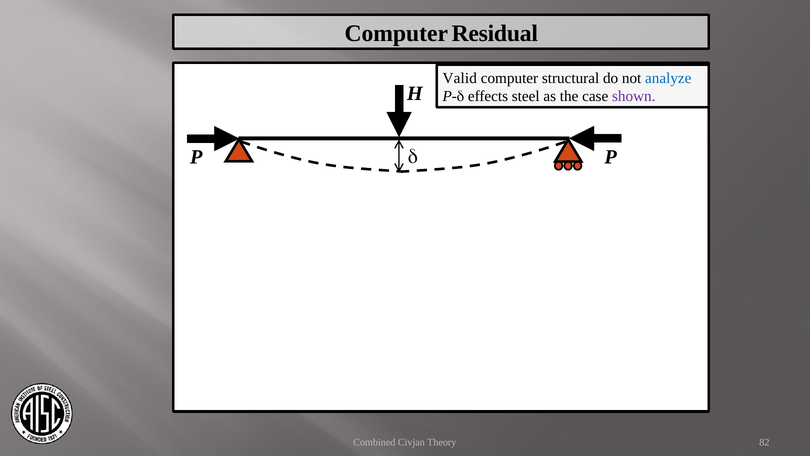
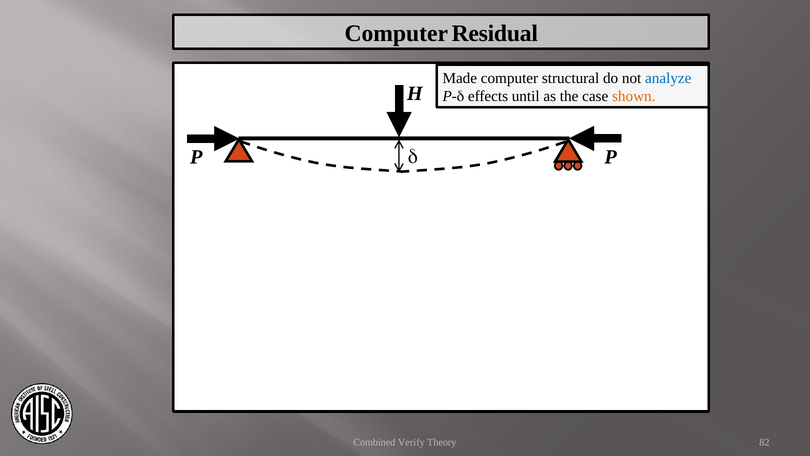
Valid: Valid -> Made (460, 78)
steel: steel -> until (526, 96)
shown colour: purple -> orange (634, 96)
Civjan: Civjan -> Verify (411, 442)
